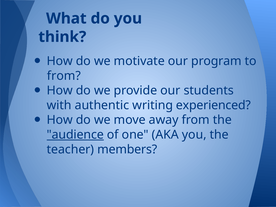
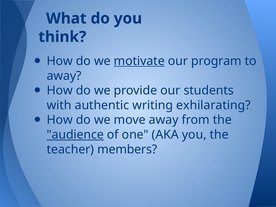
motivate underline: none -> present (139, 61)
from: from -> away (64, 76)
experienced: experienced -> exhilarating (213, 105)
